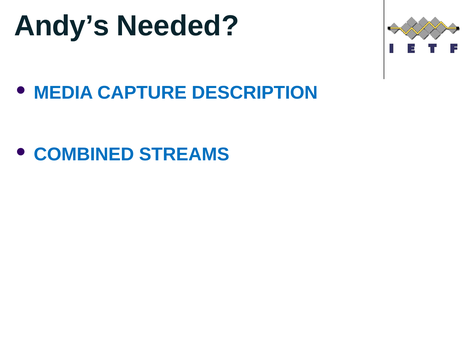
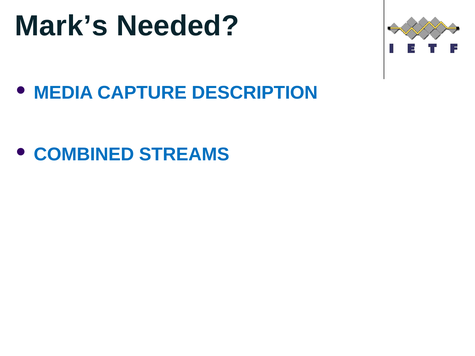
Andy’s: Andy’s -> Mark’s (61, 26)
